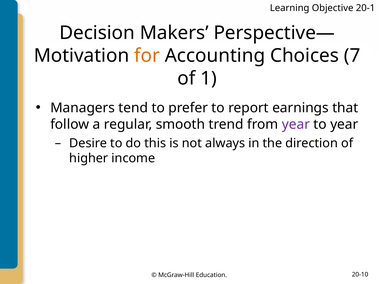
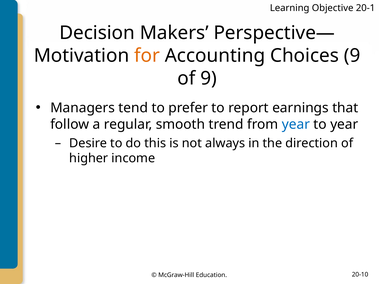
Choices 7: 7 -> 9 (352, 56)
of 1: 1 -> 9 (209, 78)
year colour: purple -> blue (296, 124)
